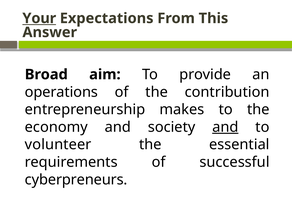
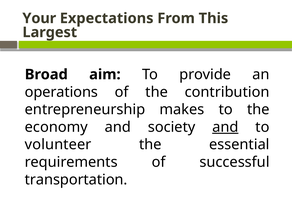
Your underline: present -> none (39, 18)
Answer: Answer -> Largest (50, 32)
cyberpreneurs: cyberpreneurs -> transportation (76, 180)
